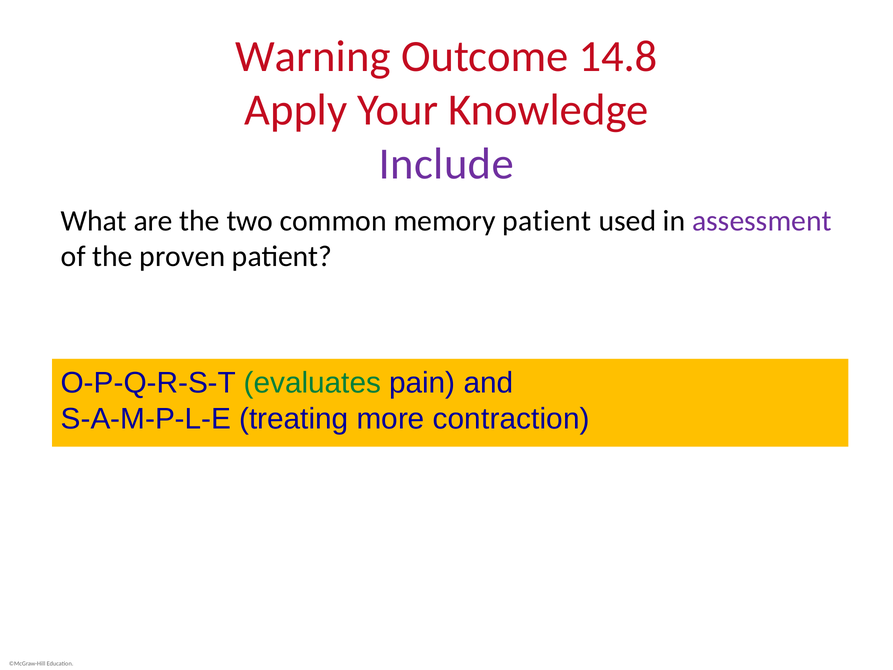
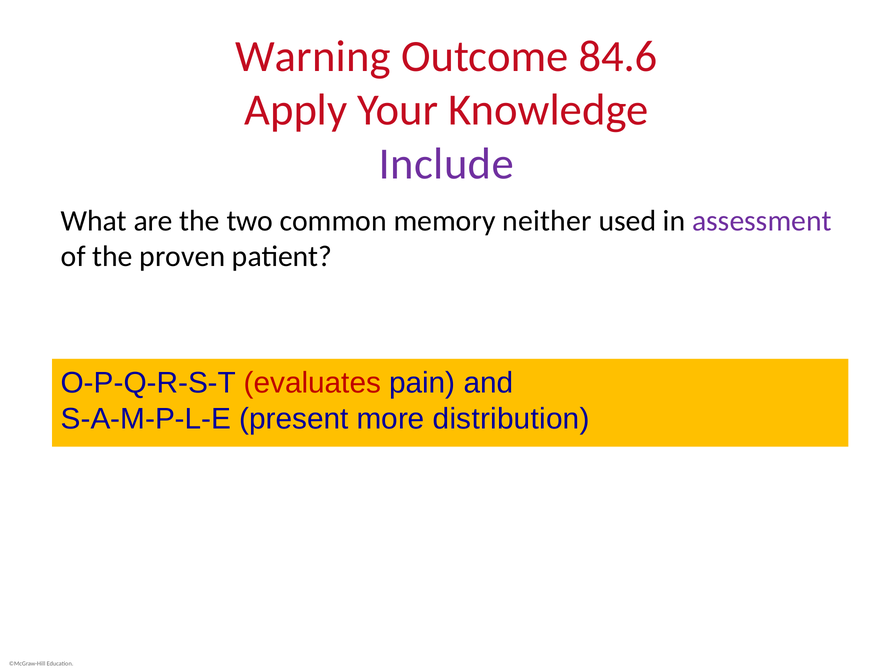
14.8: 14.8 -> 84.6 (618, 57)
memory patient: patient -> neither (547, 221)
evaluates colour: green -> red (312, 383)
treating: treating -> present (294, 419)
contraction: contraction -> distribution (511, 419)
